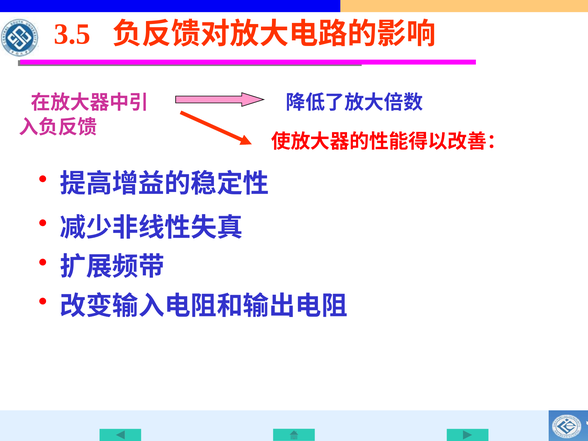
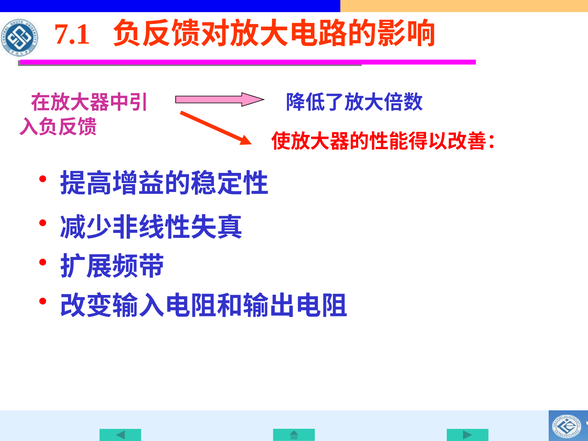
3.5: 3.5 -> 7.1 (72, 34)
